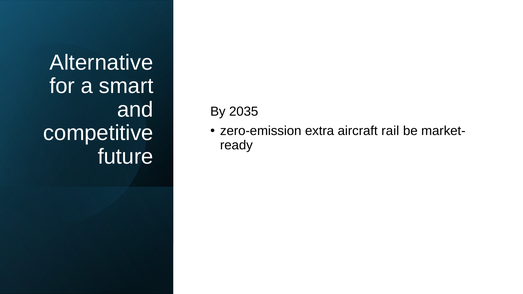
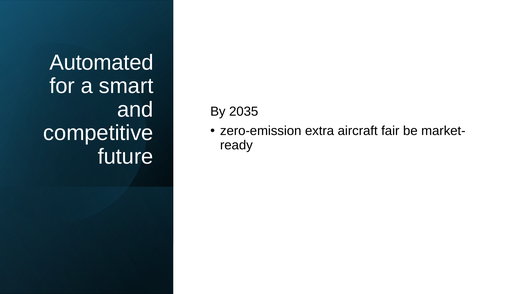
Alternative: Alternative -> Automated (101, 63)
rail: rail -> fair (390, 131)
